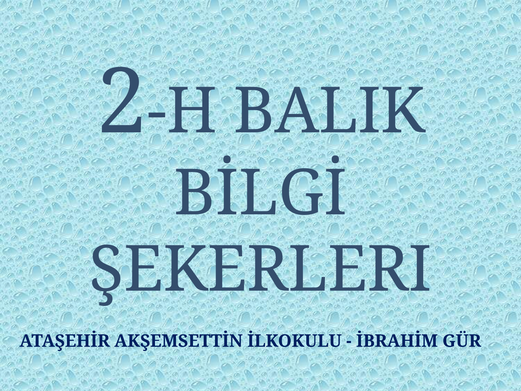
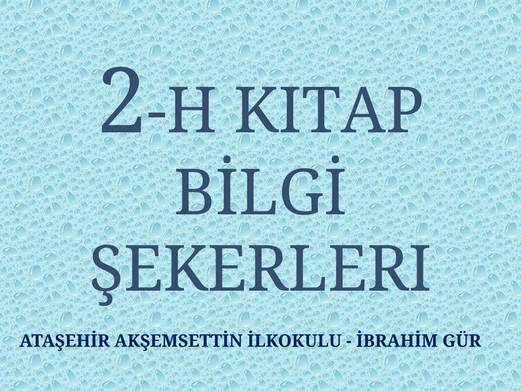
BALIK: BALIK -> KITAP (329, 111)
